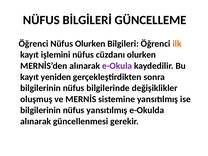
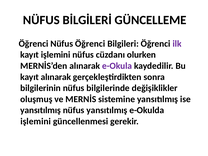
Nüfus Olurken: Olurken -> Öğrenci (90, 44)
ilk colour: orange -> purple (177, 44)
kayıt yeniden: yeniden -> alınarak (56, 77)
bilgilerinin: bilgilerinin -> yansıtılmış (41, 110)
alınarak: alınarak -> işlemini (36, 121)
